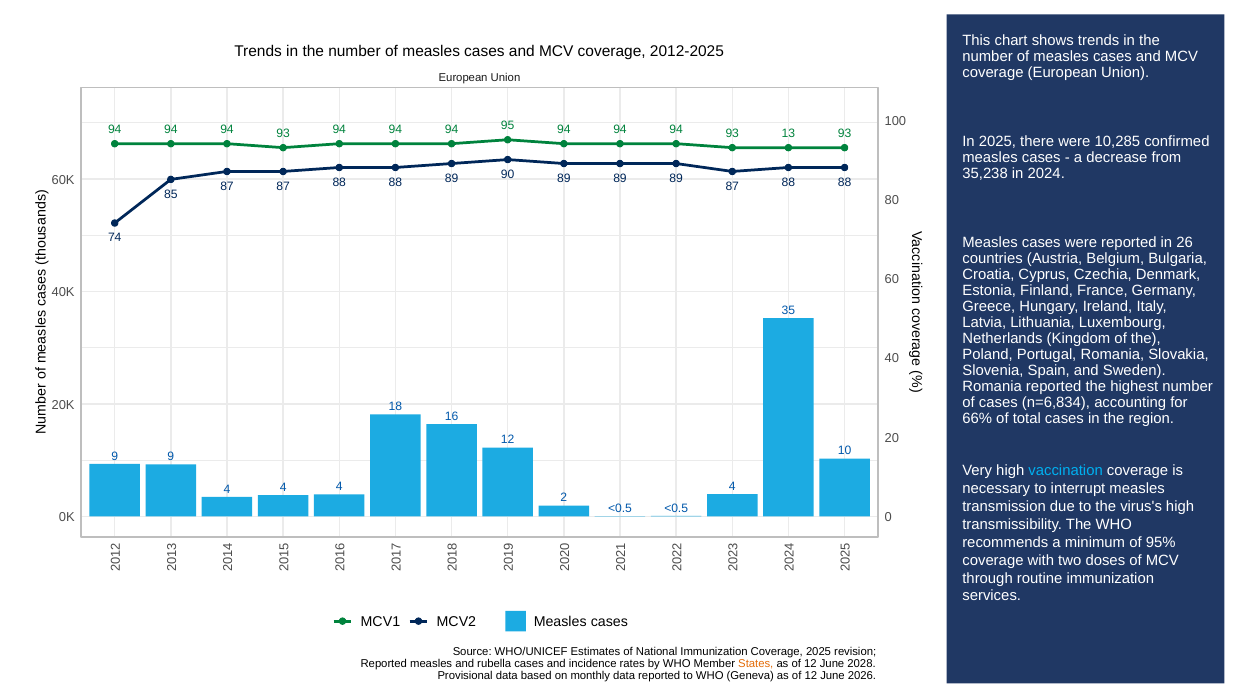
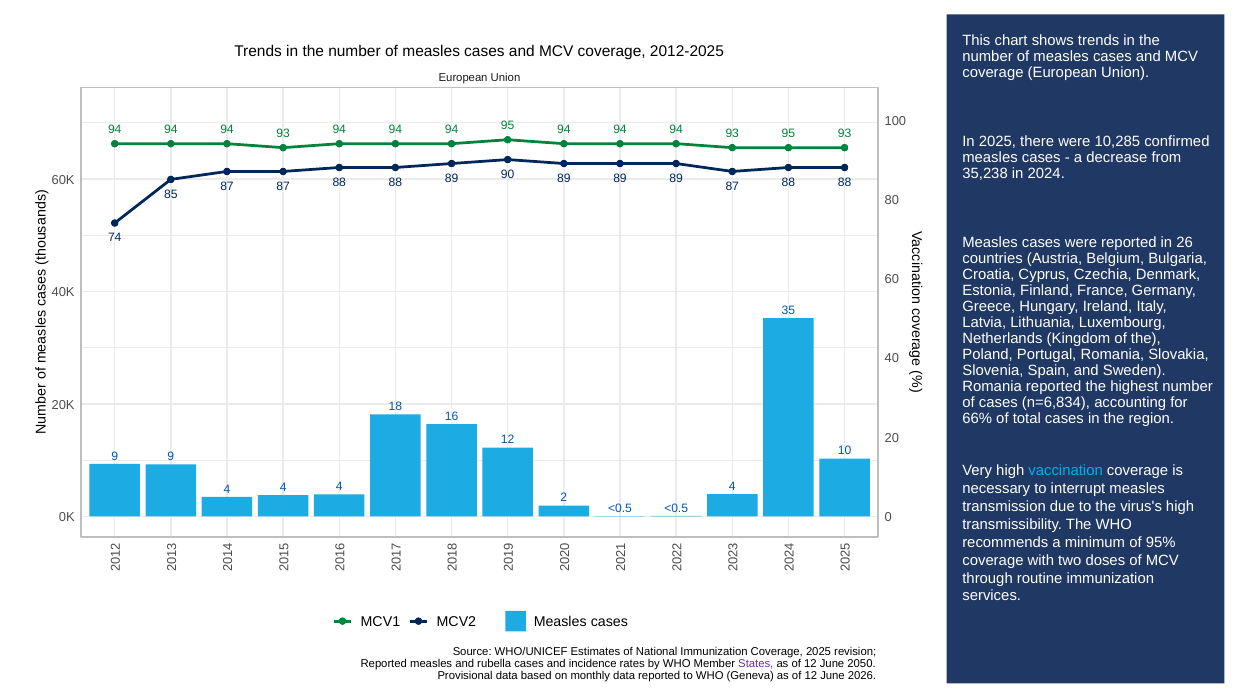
93 13: 13 -> 95 (788, 134)
States colour: orange -> purple (756, 663)
2028: 2028 -> 2050 (862, 663)
